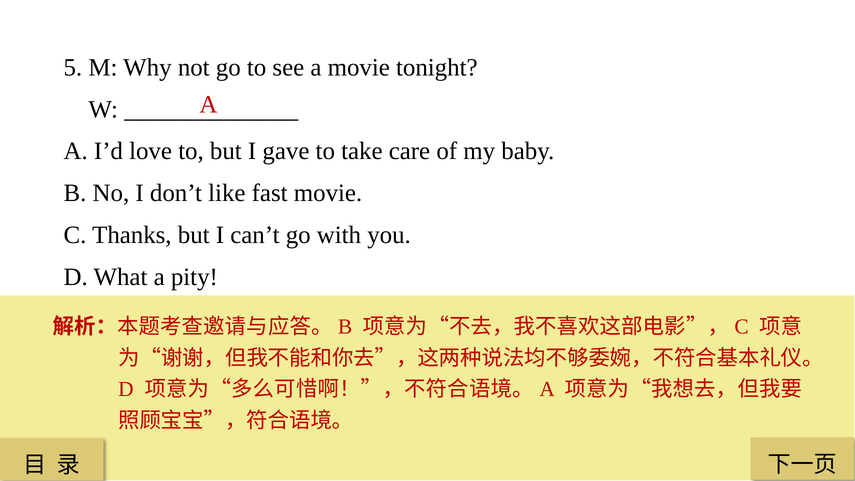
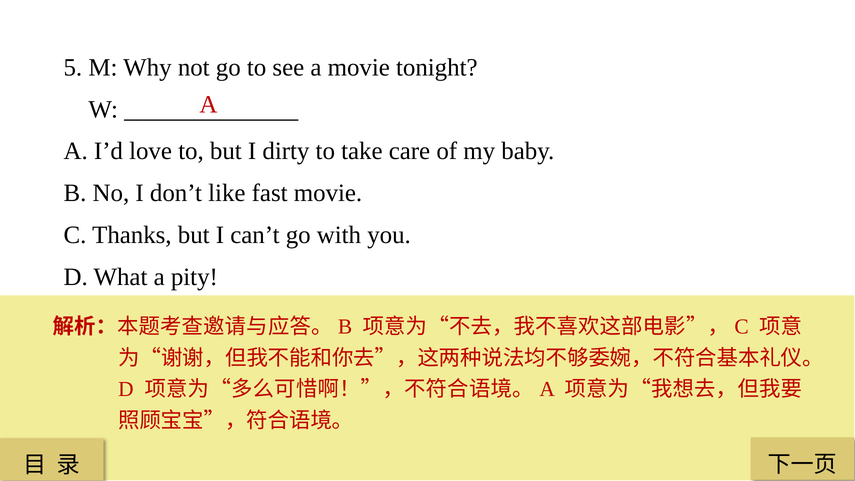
gave: gave -> dirty (286, 151)
